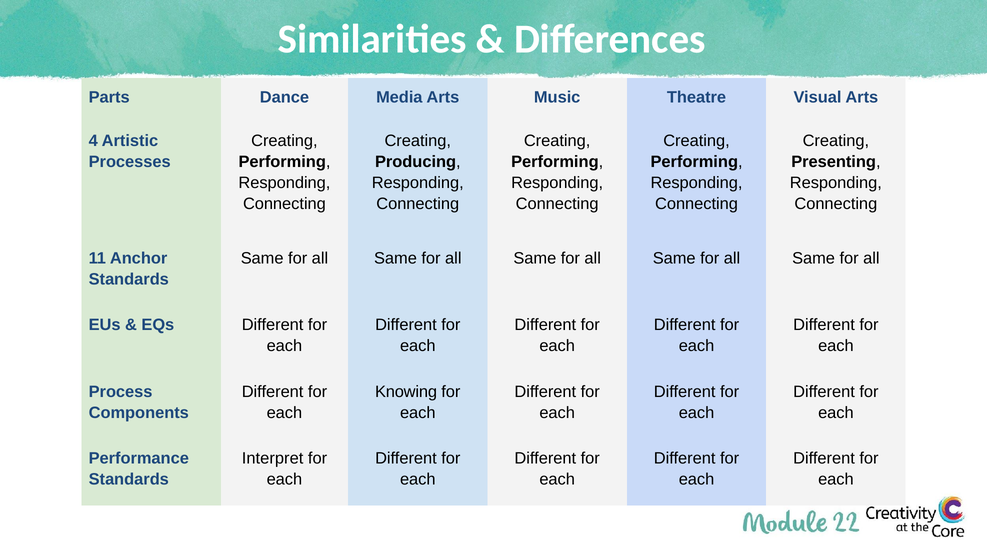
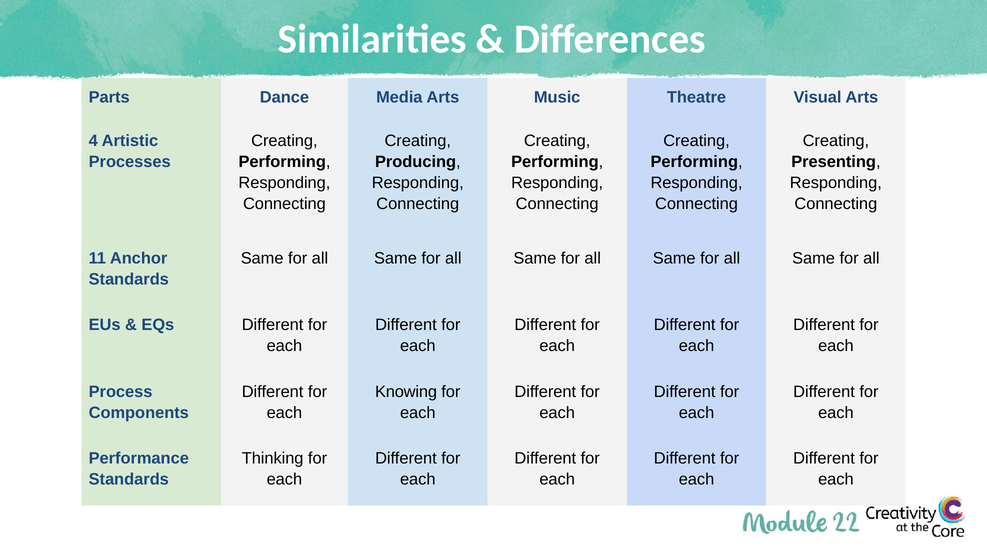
Interpret: Interpret -> Thinking (273, 458)
